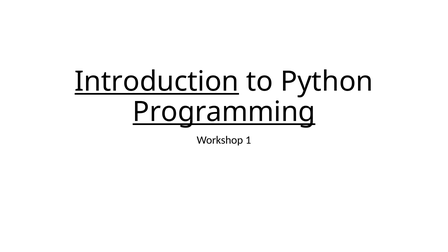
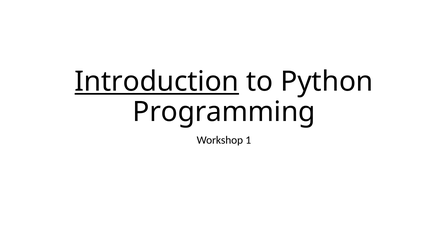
Programming underline: present -> none (224, 112)
